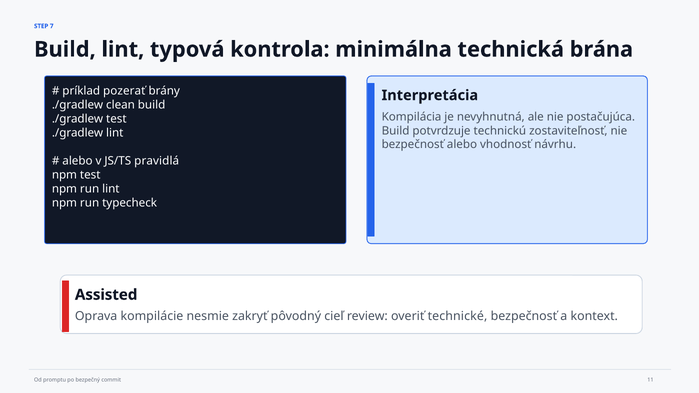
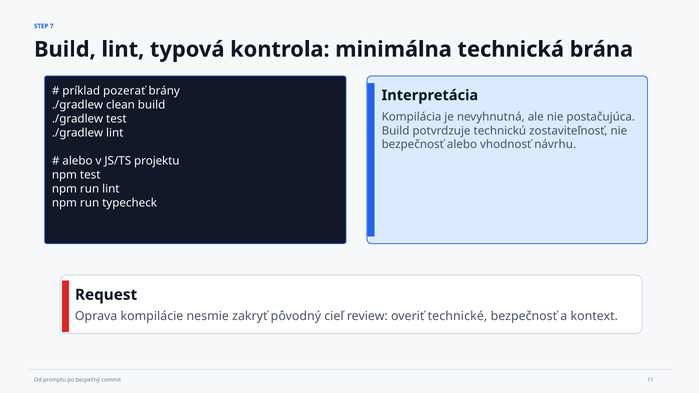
pravidlá: pravidlá -> projektu (157, 161)
Assisted: Assisted -> Request (106, 295)
